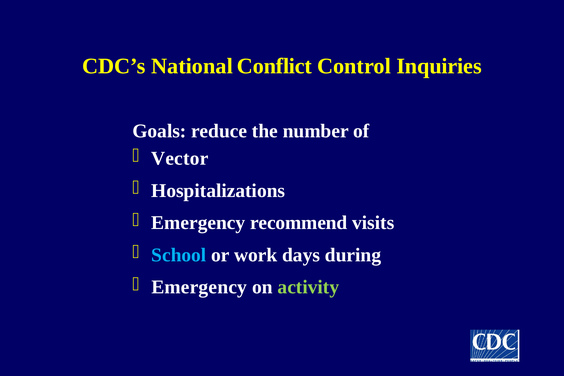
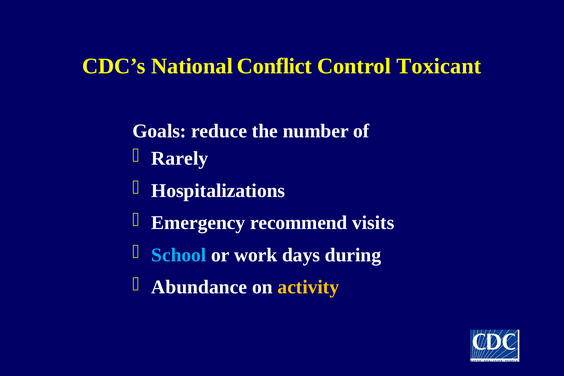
Inquiries: Inquiries -> Toxicant (439, 66)
Vector: Vector -> Rarely (180, 158)
Emergency: Emergency -> Abundance (199, 287)
activity colour: light green -> yellow (308, 287)
